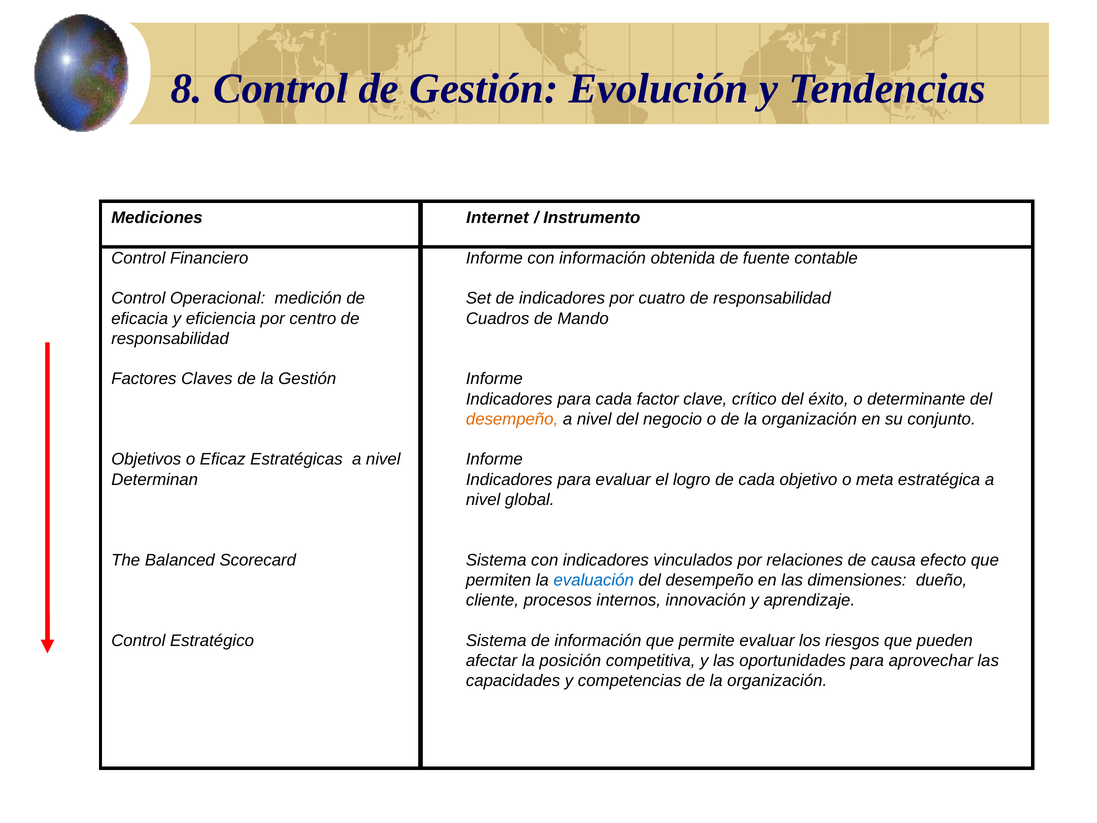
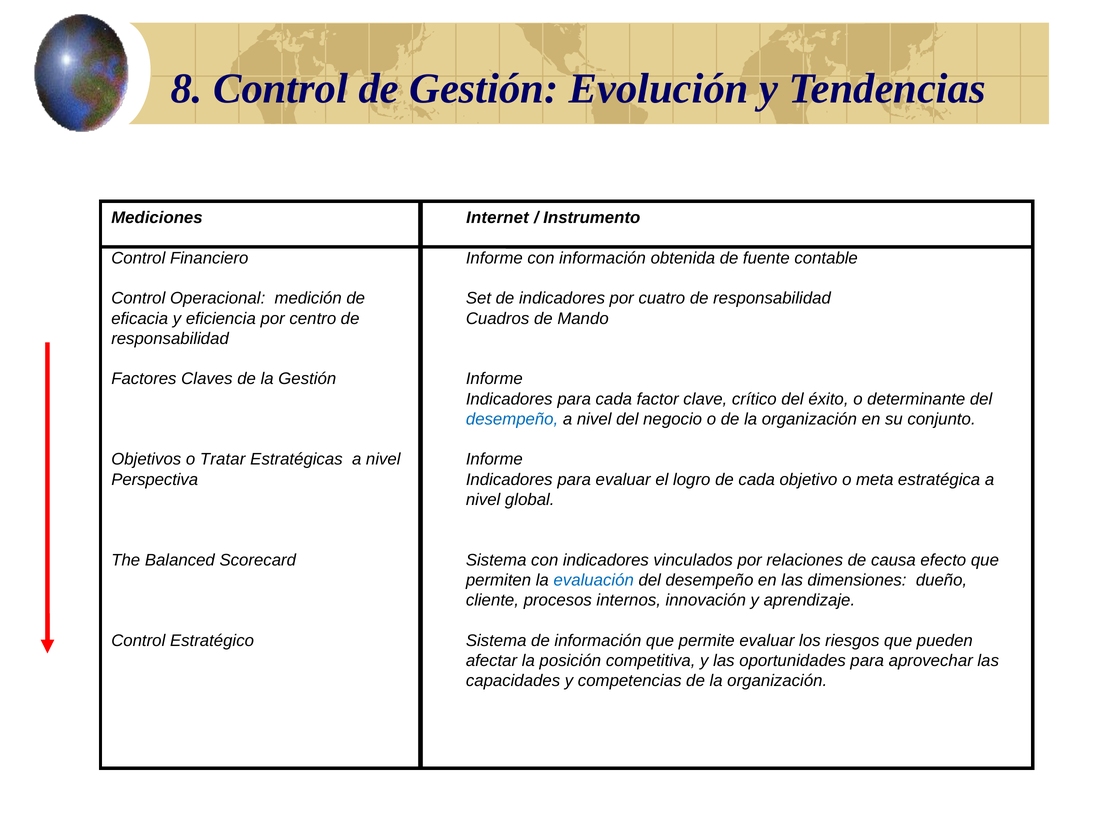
desempeño colour: orange -> blue (512, 419)
Eficaz: Eficaz -> Tratar (223, 459)
Determinan: Determinan -> Perspectiva (155, 479)
